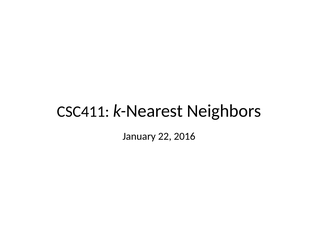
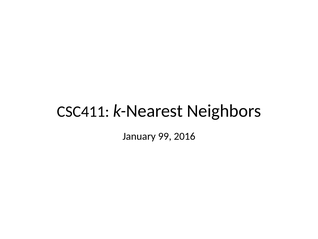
22: 22 -> 99 (165, 136)
